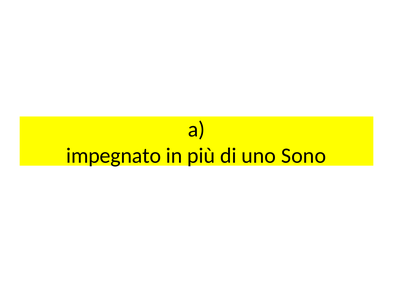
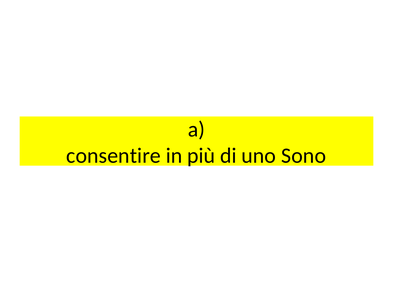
impegnato: impegnato -> consentire (114, 156)
